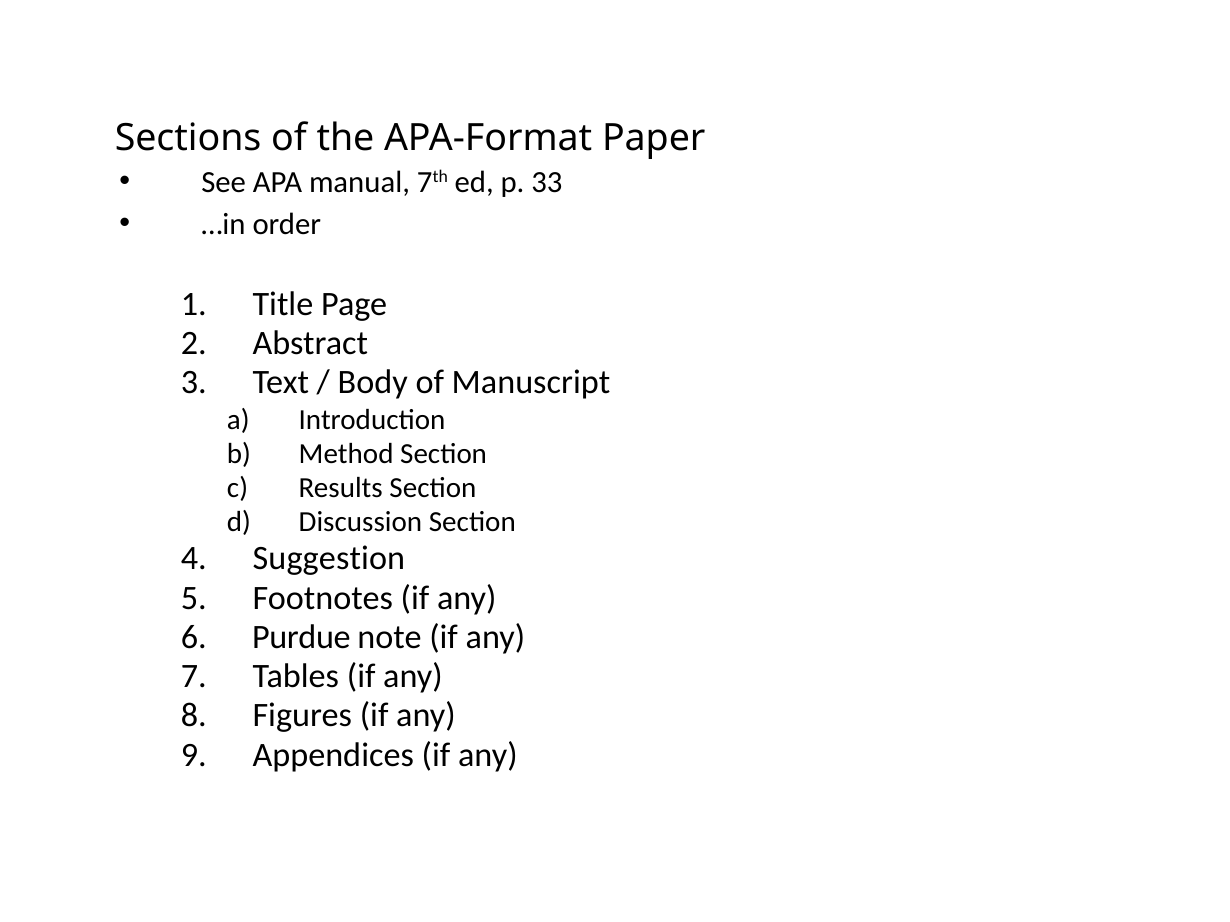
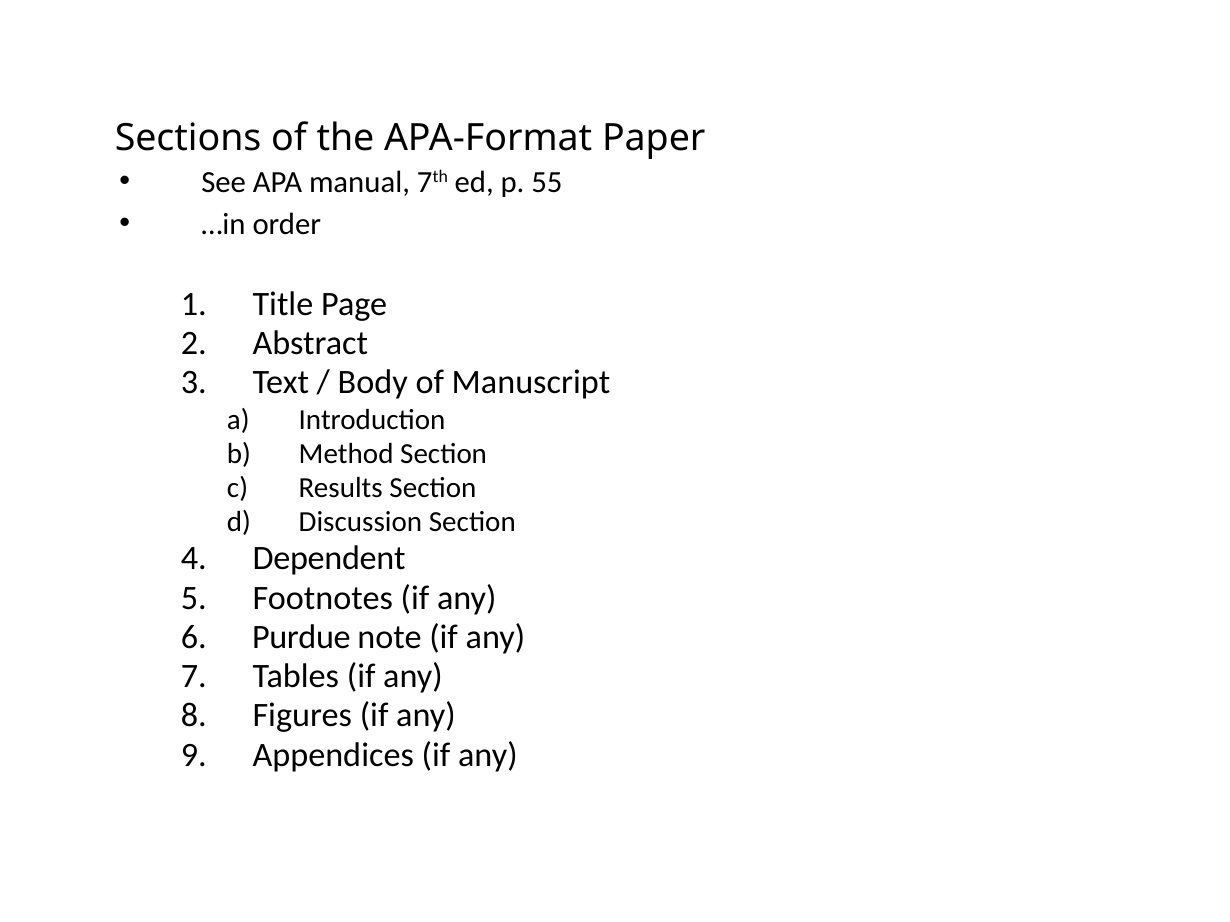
33: 33 -> 55 (547, 182)
Suggestion: Suggestion -> Dependent (329, 559)
